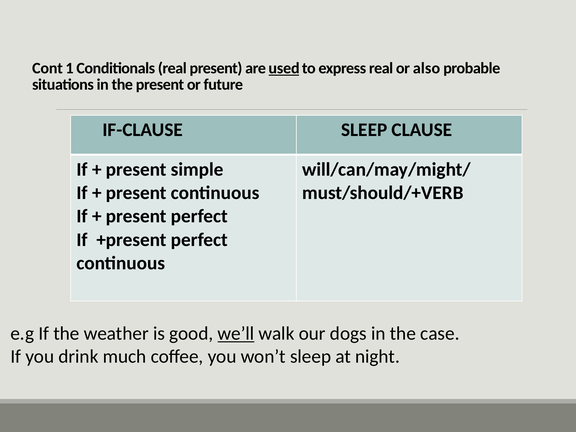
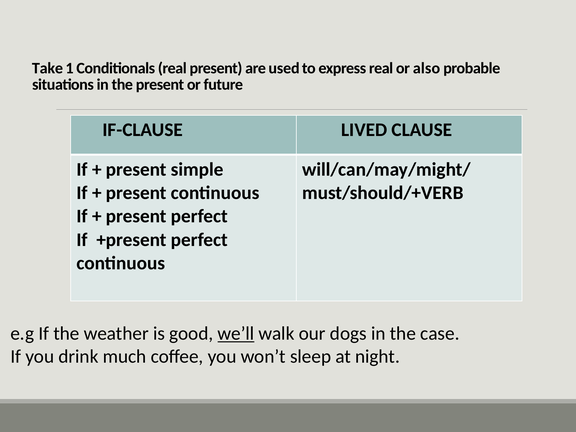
Cont: Cont -> Take (47, 68)
used underline: present -> none (284, 68)
IF-CLAUSE SLEEP: SLEEP -> LIVED (364, 130)
